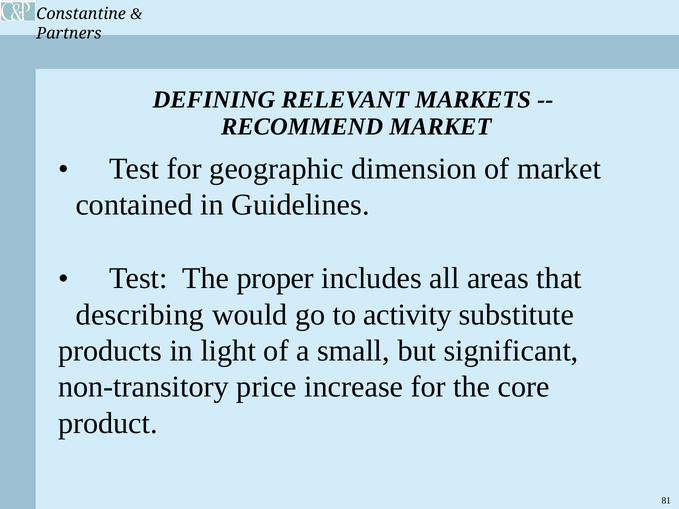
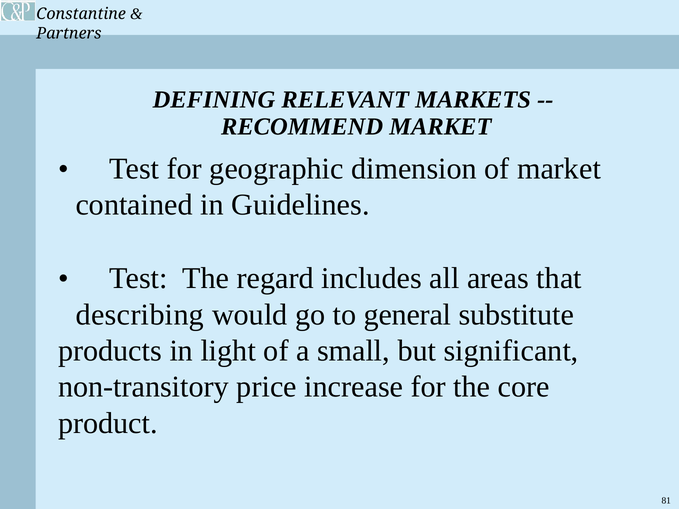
proper: proper -> regard (275, 279)
activity: activity -> general (408, 315)
